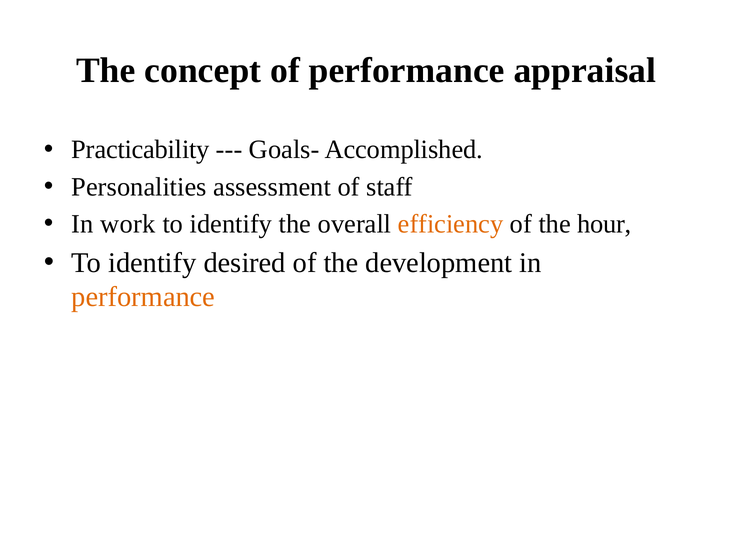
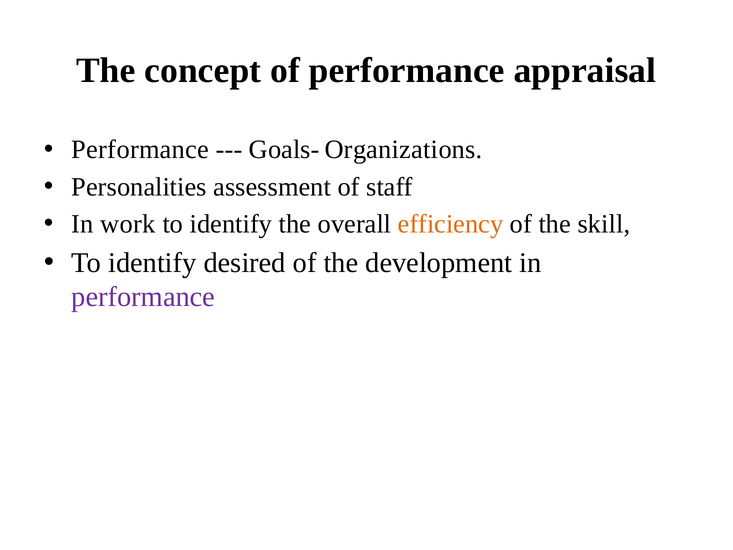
Practicability: Practicability -> Performance (140, 150)
Accomplished: Accomplished -> Organizations (404, 150)
hour: hour -> skill (604, 224)
performance colour: orange -> purple (143, 297)
